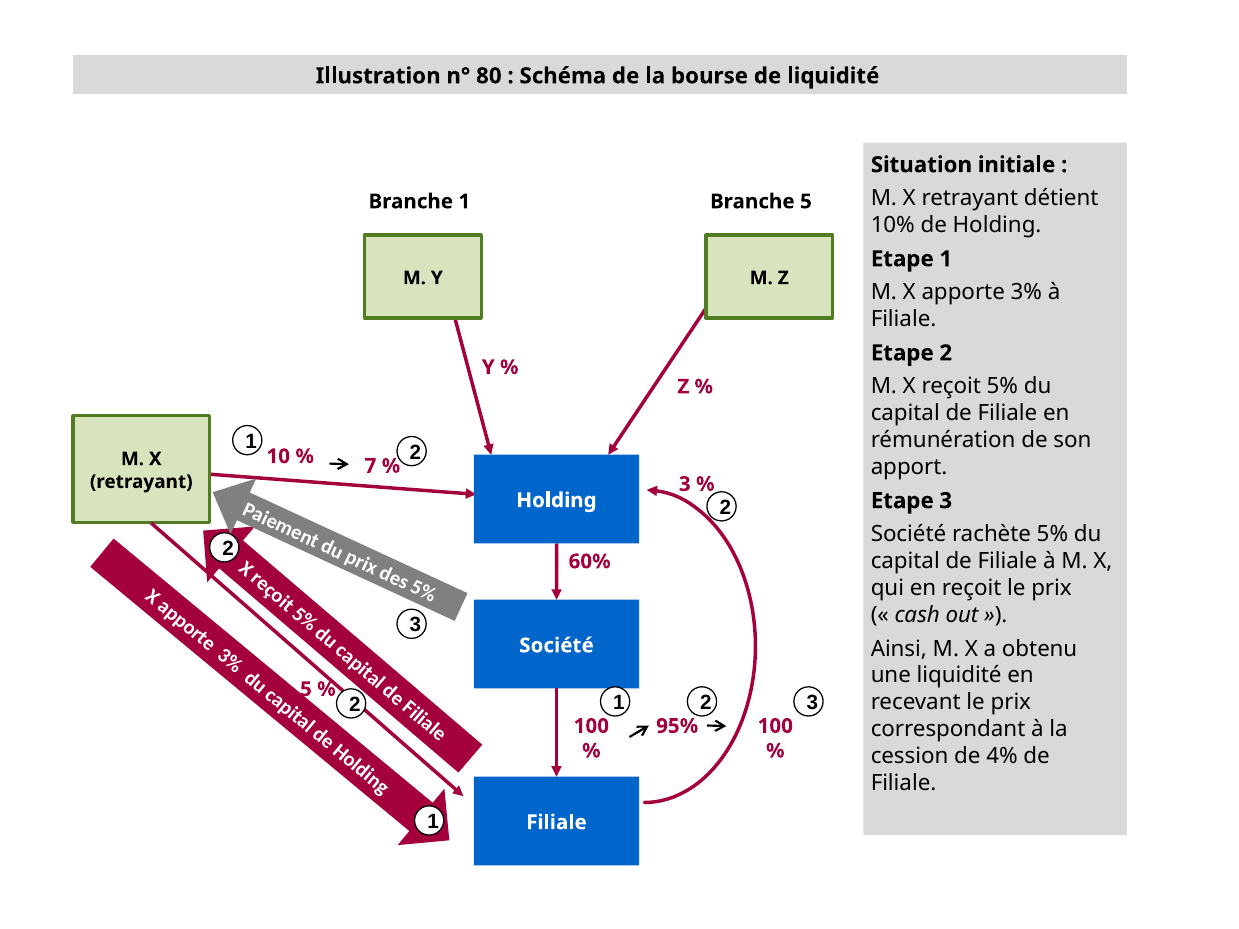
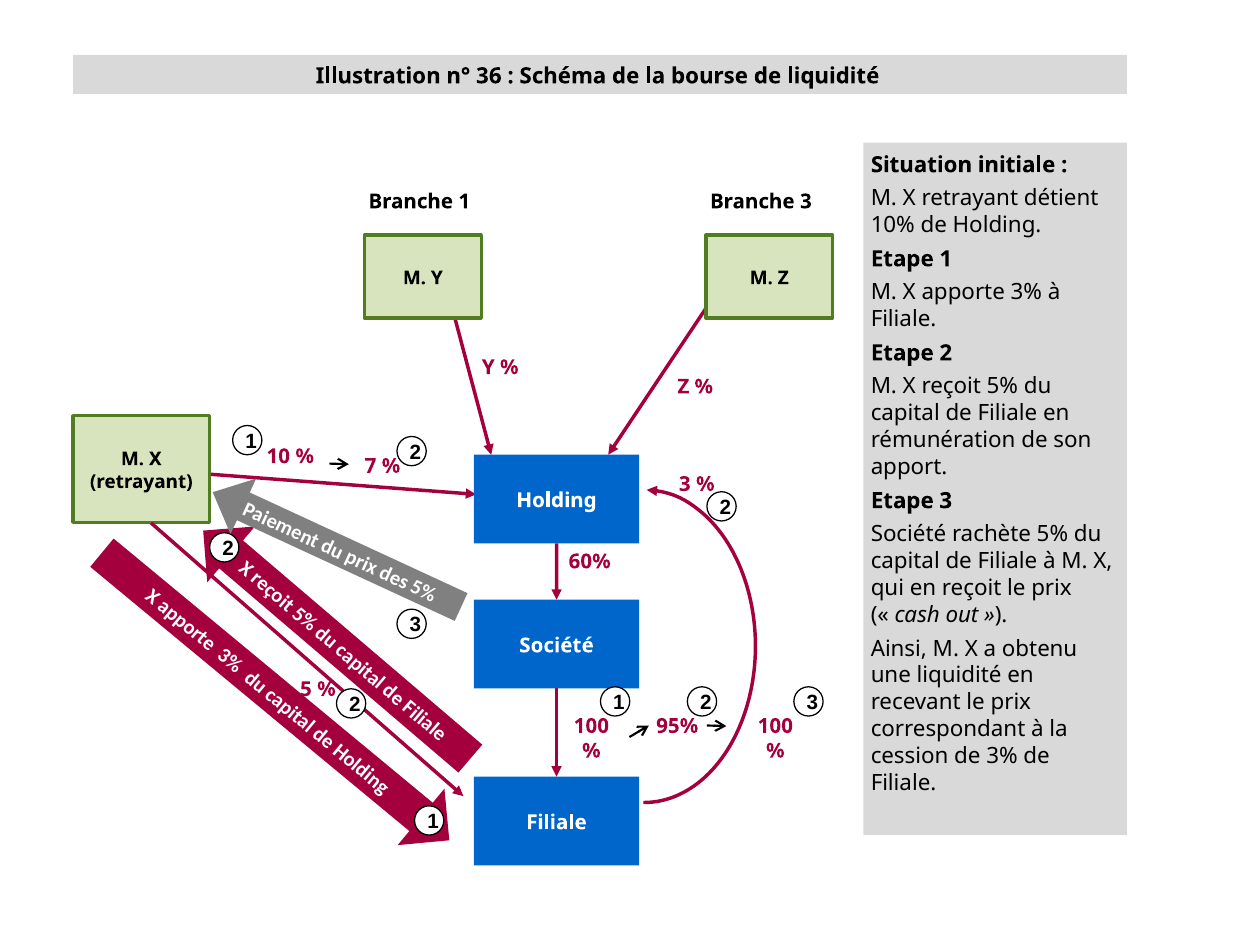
80: 80 -> 36 (489, 76)
Branche 5: 5 -> 3 (806, 202)
de 4%: 4% -> 3% (1002, 756)
